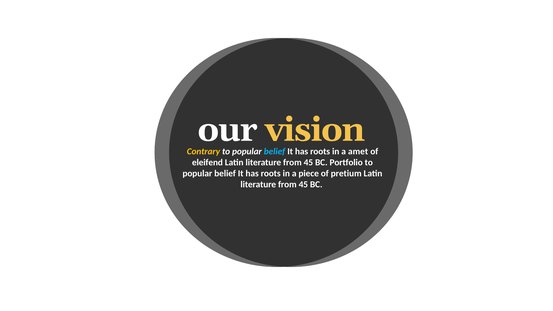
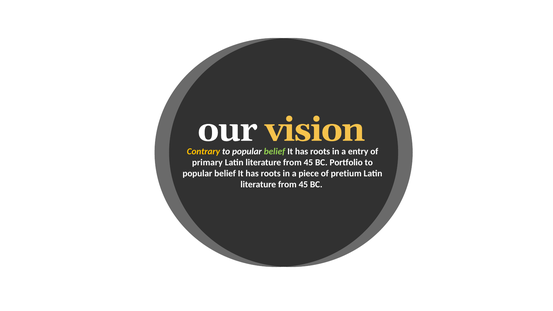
belief colour: light blue -> light green (274, 151)
amet: amet -> entry (358, 151)
eleifend: eleifend -> primary (207, 162)
